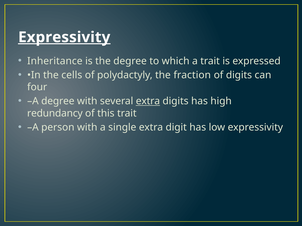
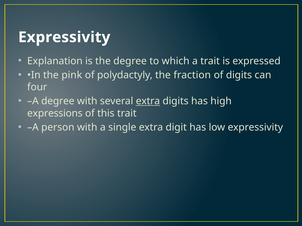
Expressivity underline: present -> none (64, 37)
Inheritance: Inheritance -> Explanation (55, 61)
cells: cells -> pink (72, 75)
redundancy: redundancy -> expressions (55, 113)
